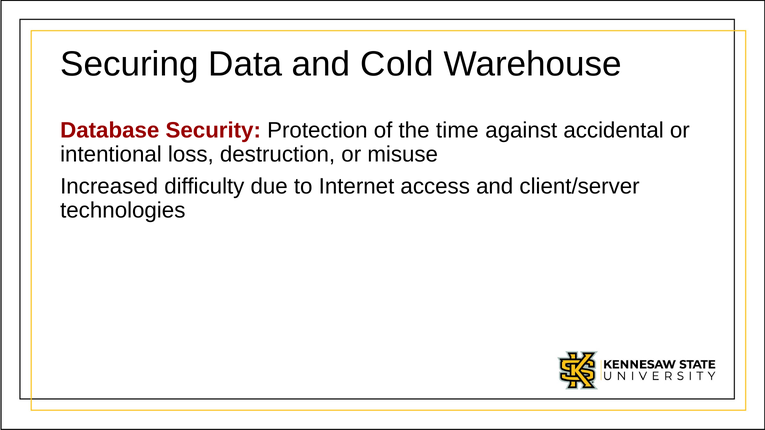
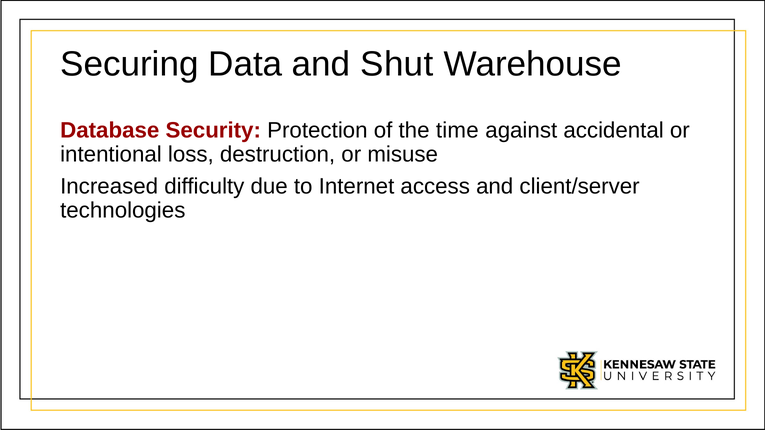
Cold: Cold -> Shut (397, 64)
